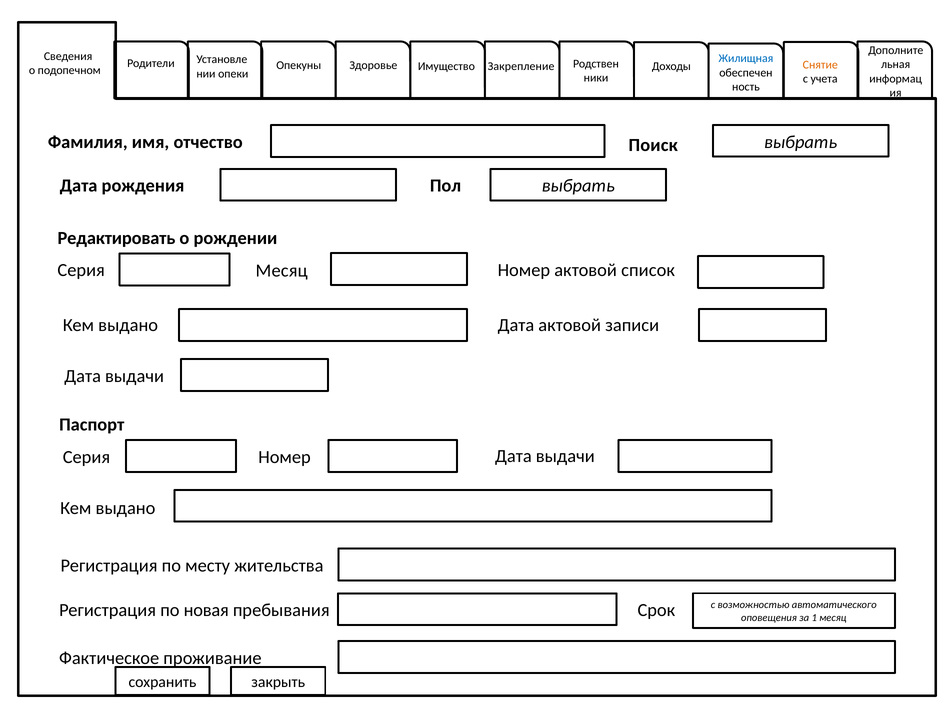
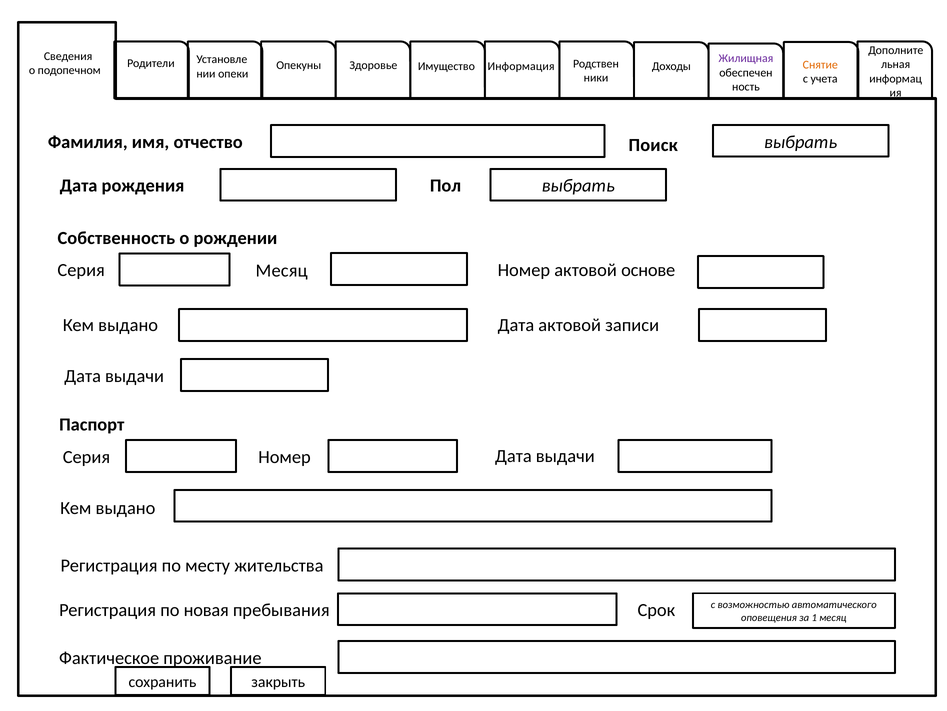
Жилищная colour: blue -> purple (746, 58)
Закрепление: Закрепление -> Информация (521, 66)
Редактировать: Редактировать -> Собственность (116, 238)
список: список -> основе (648, 270)
